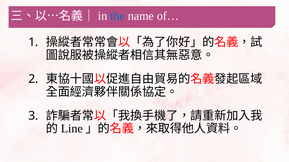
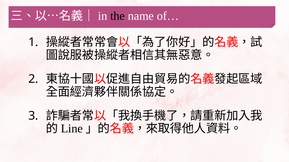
the colour: blue -> black (118, 16)
